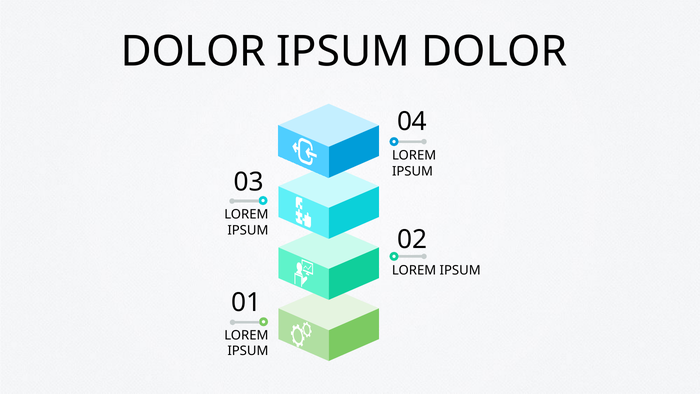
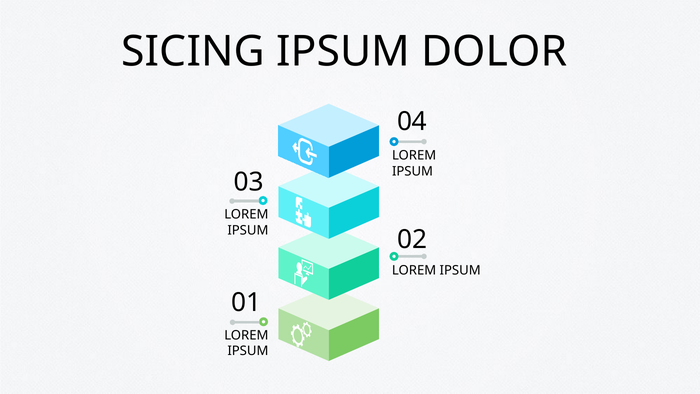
DOLOR: DOLOR -> SICING (193, 52)
